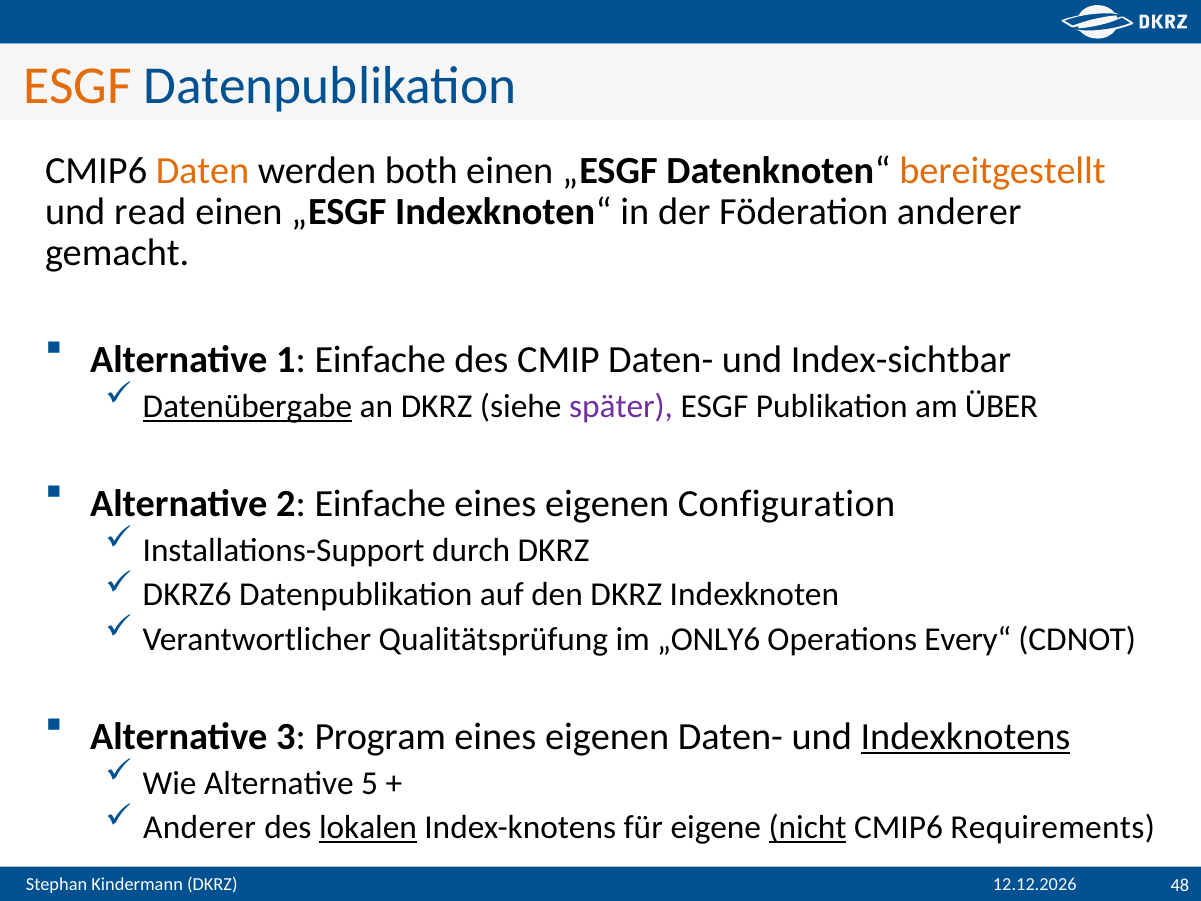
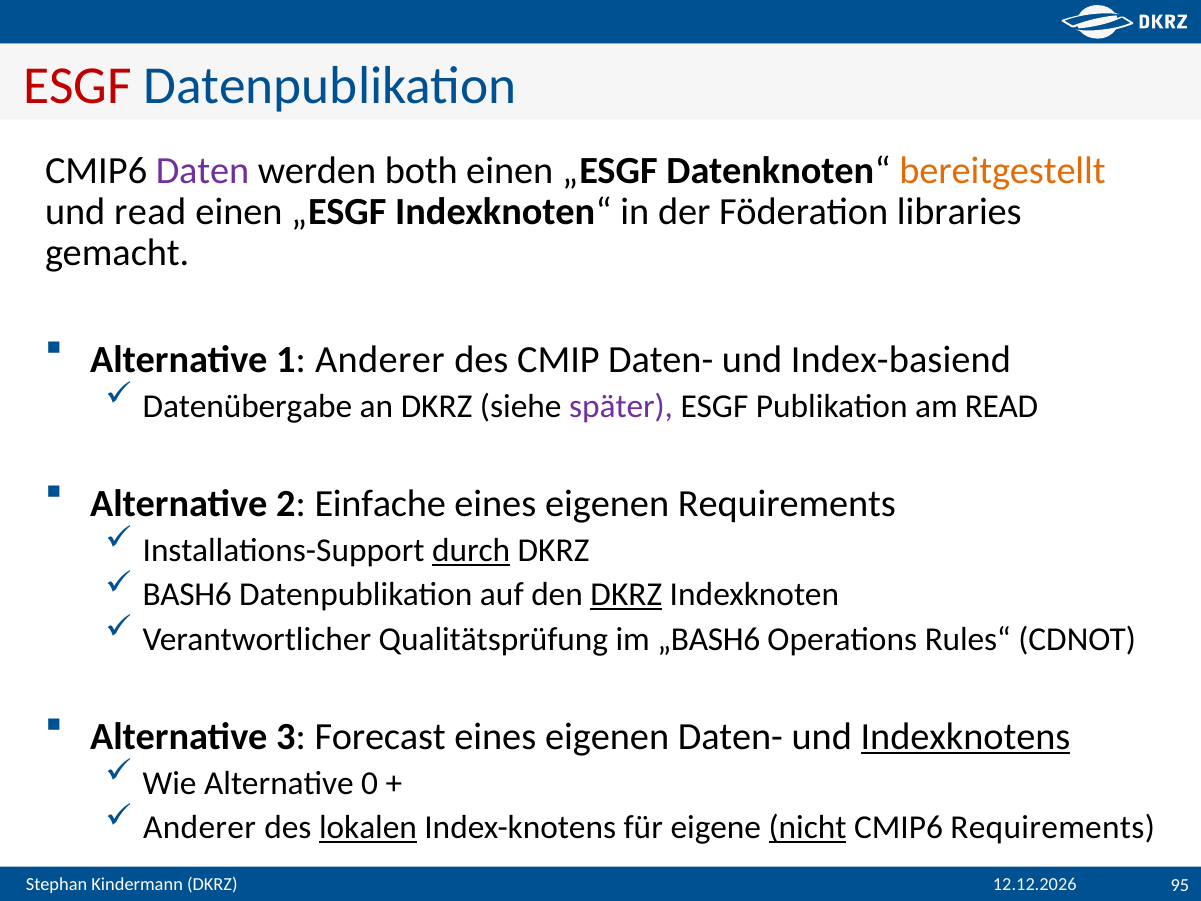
ESGF colour: orange -> red (78, 85)
Daten colour: orange -> purple (202, 170)
Föderation anderer: anderer -> libraries (959, 212)
1 Einfache: Einfache -> Anderer (380, 360)
Index-sichtbar: Index-sichtbar -> Index-basiend (901, 360)
Datenübergabe underline: present -> none (247, 406)
am ÜBER: ÜBER -> READ (1001, 406)
eigenen Configuration: Configuration -> Requirements (787, 504)
durch underline: none -> present (471, 550)
DKRZ6: DKRZ6 -> BASH6 (187, 595)
DKRZ underline: none -> present (626, 595)
„ONLY6: „ONLY6 -> „BASH6 (709, 639)
Every“: Every“ -> Rules“ (968, 639)
Program: Program -> Forecast (380, 737)
5: 5 -> 0 (370, 783)
48: 48 -> 95 (1180, 885)
